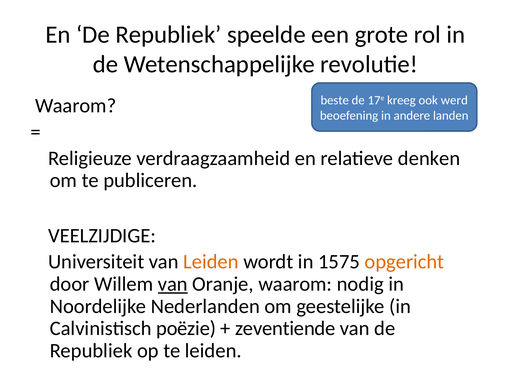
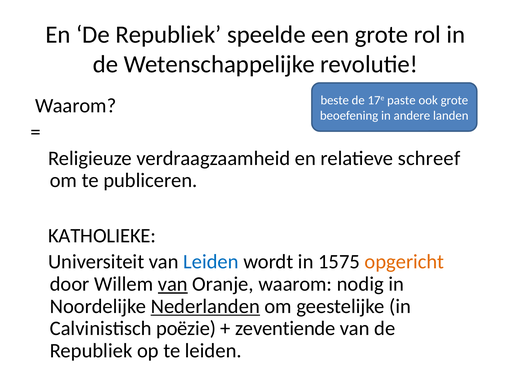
kreeg: kreeg -> paste (401, 100)
ook werd: werd -> grote (454, 100)
denken: denken -> schreef (429, 158)
VEELZIJDIGE: VEELZIJDIGE -> KATHOLIEKE (102, 236)
Leiden colour: orange -> blue (211, 262)
Nederlanden underline: none -> present (205, 307)
